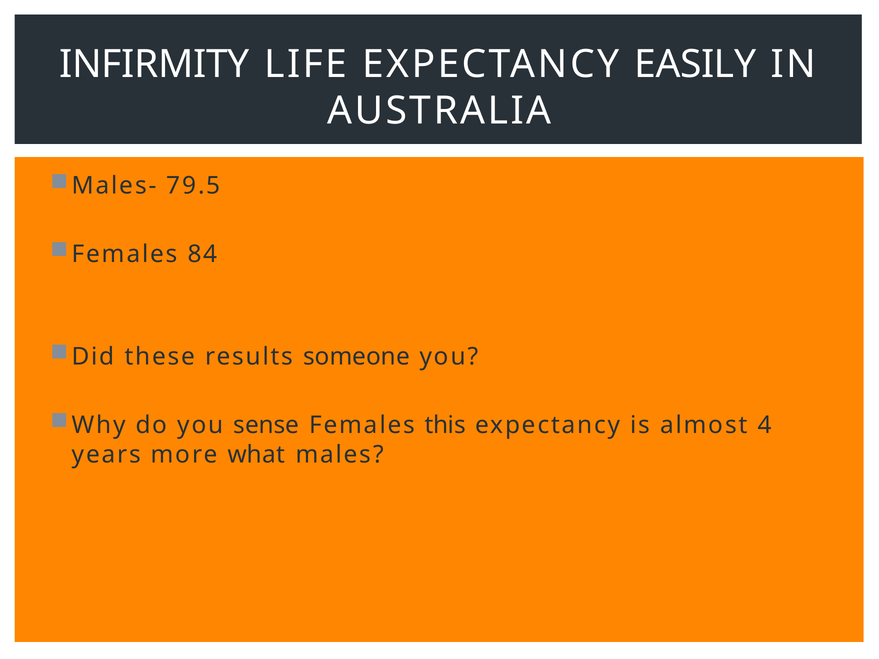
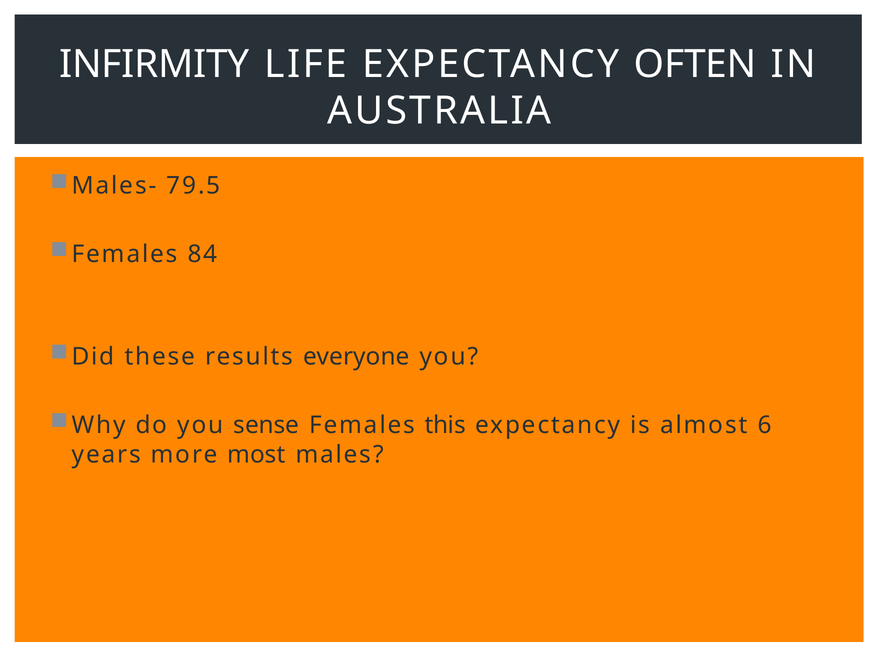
EASILY: EASILY -> OFTEN (695, 64)
someone: someone -> everyone (356, 357)
4: 4 -> 6 (765, 425)
what: what -> most (256, 455)
